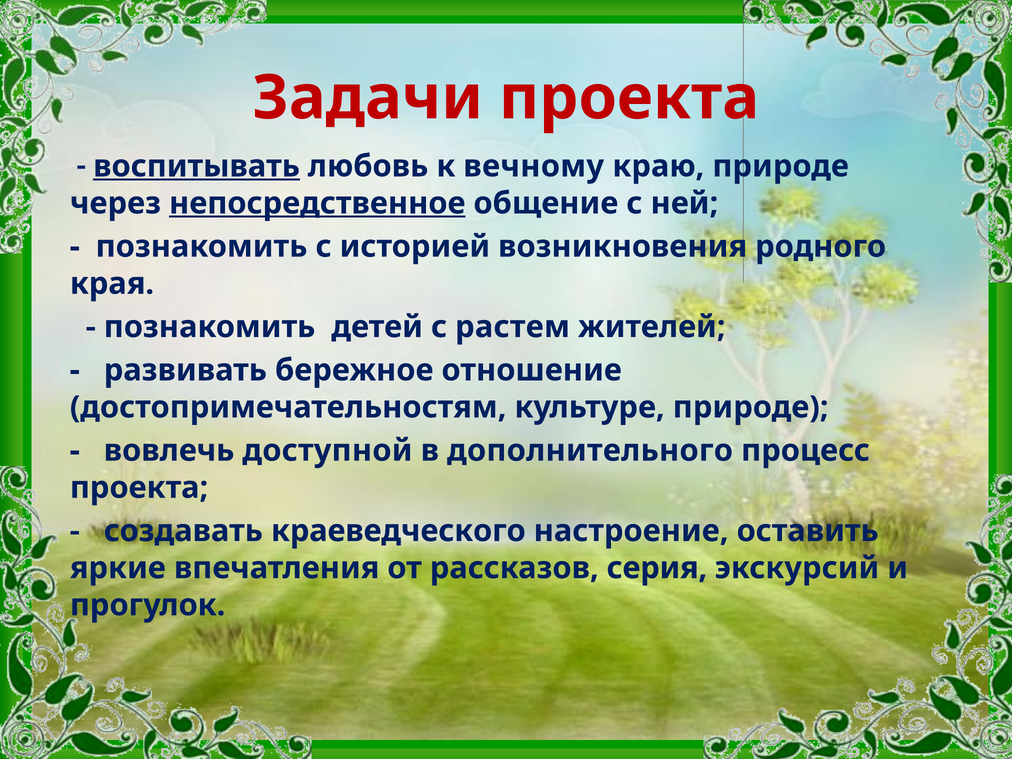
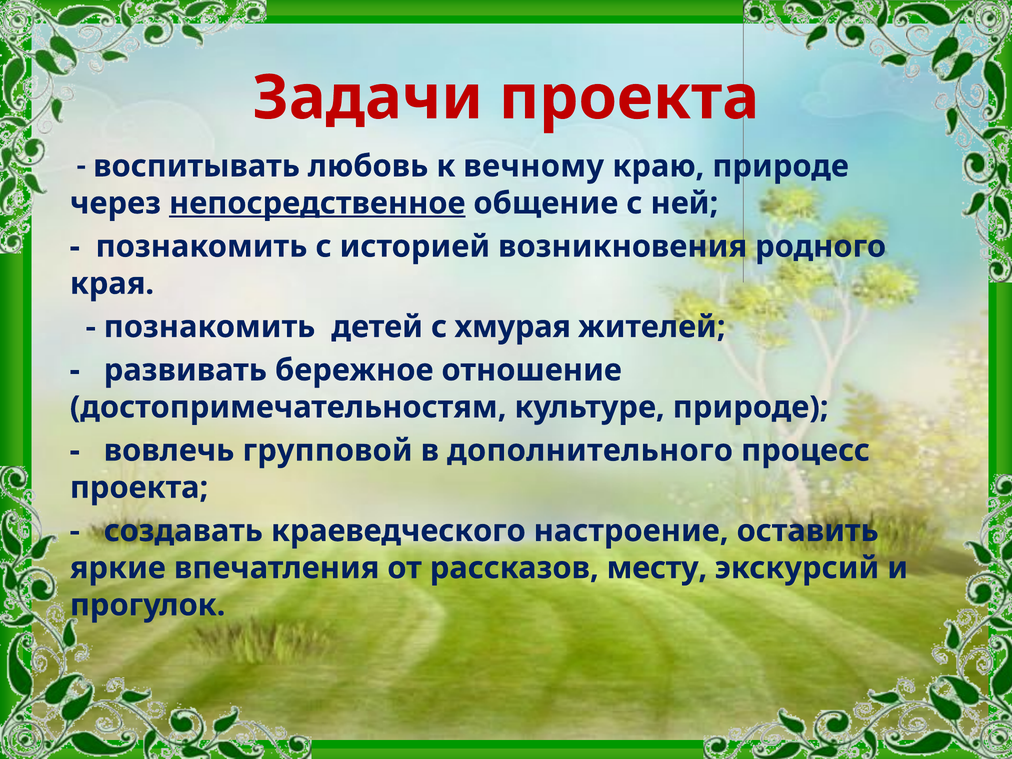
воспитывать underline: present -> none (197, 166)
растем: растем -> хмурая (513, 327)
доступной: доступной -> групповой (328, 451)
серия: серия -> месту (657, 568)
